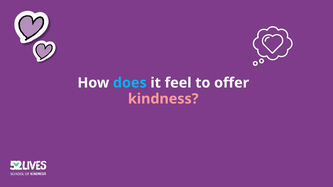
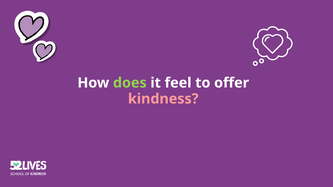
does colour: light blue -> light green (130, 83)
